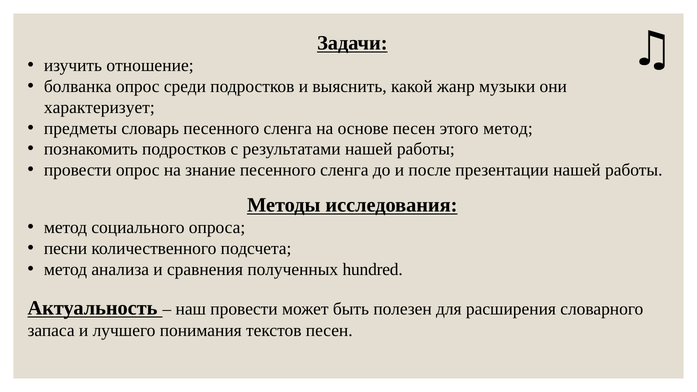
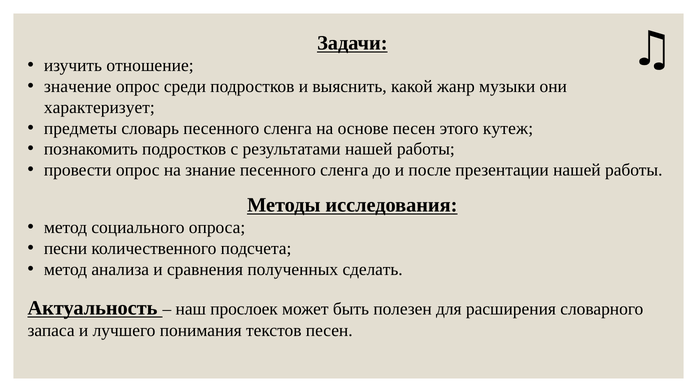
болванка: болванка -> значение (78, 86)
этого метод: метод -> кутеж (508, 128)
hundred: hundred -> сделать (373, 269)
наш провести: провести -> прослоек (244, 309)
